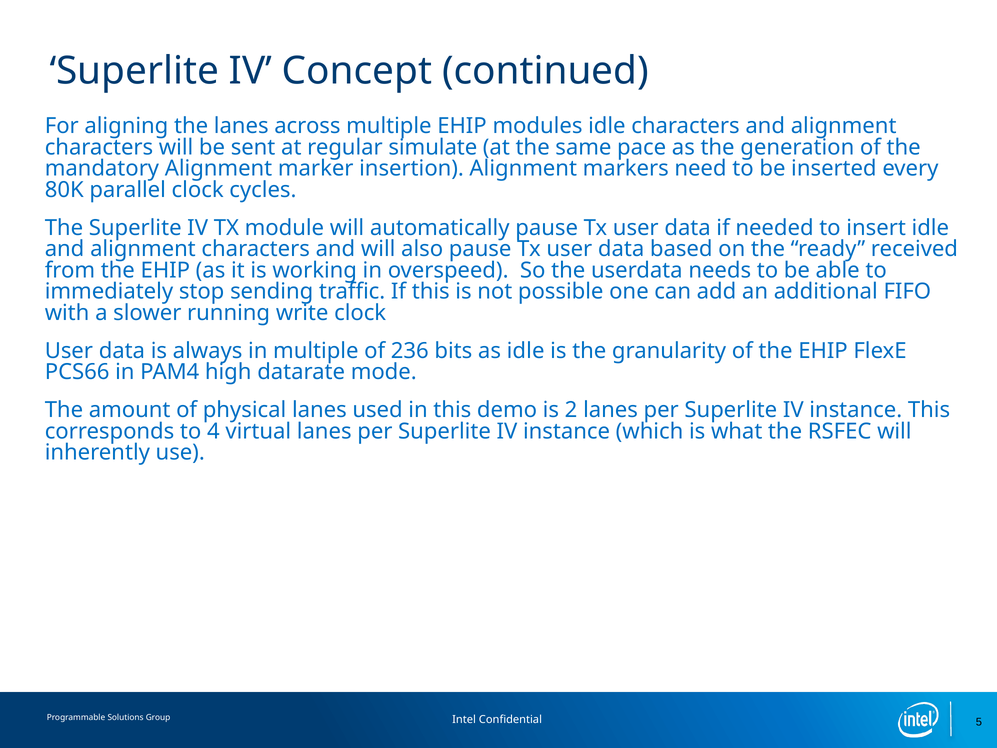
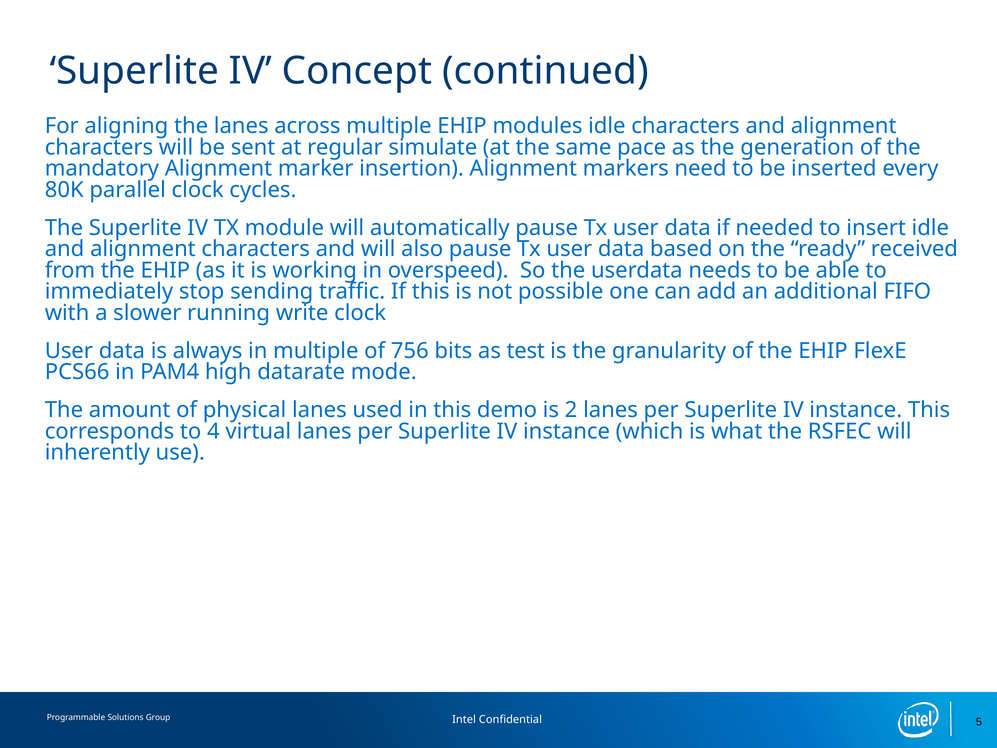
236: 236 -> 756 (410, 351)
as idle: idle -> test (526, 351)
